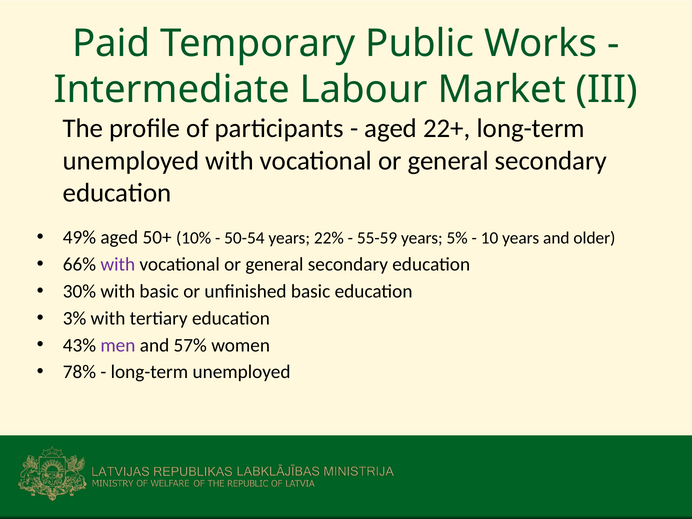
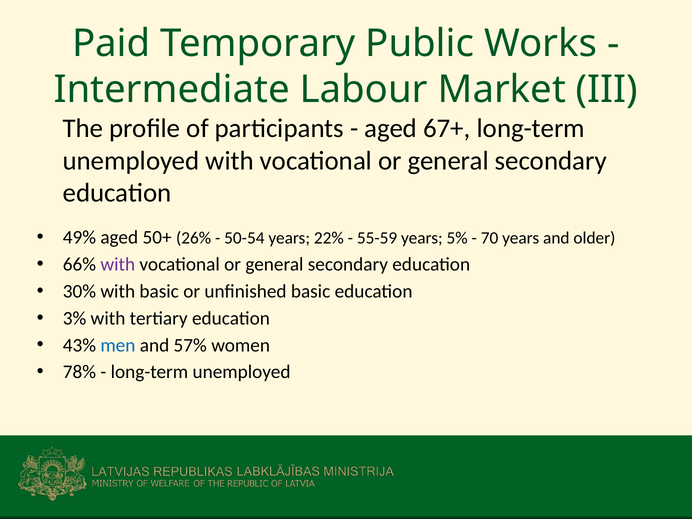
22+: 22+ -> 67+ (447, 128)
10%: 10% -> 26% (194, 238)
10: 10 -> 70 (490, 238)
men colour: purple -> blue (118, 345)
